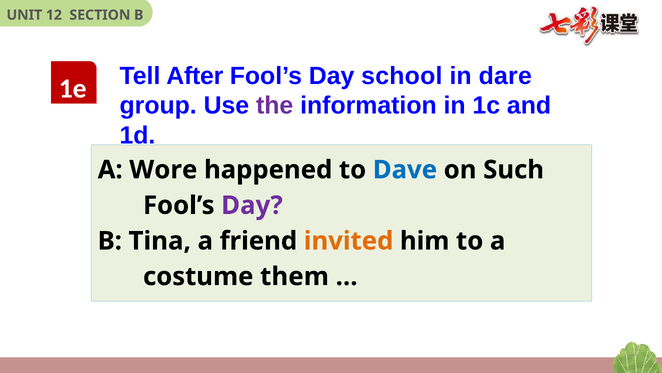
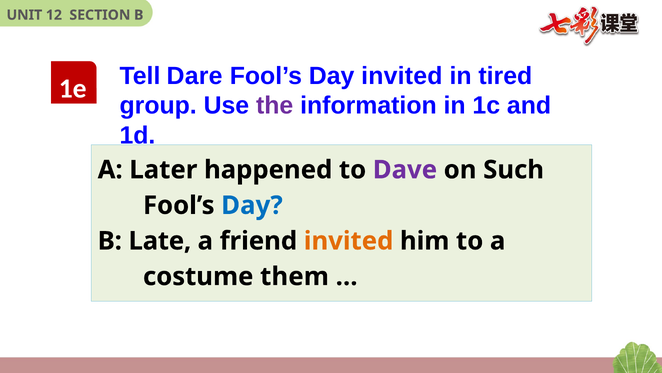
After: After -> Dare (195, 76)
Day school: school -> invited (402, 76)
dare: dare -> tired (505, 76)
Wore: Wore -> Later (163, 170)
Dave colour: blue -> purple (405, 170)
Day colour: purple -> blue (252, 205)
Tina: Tina -> Late (160, 241)
